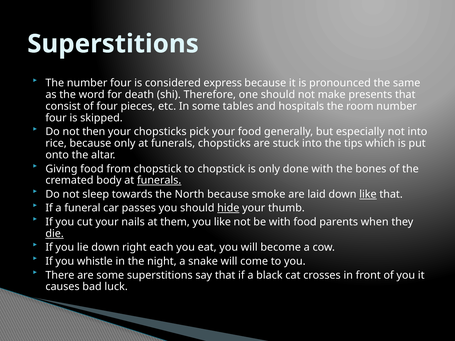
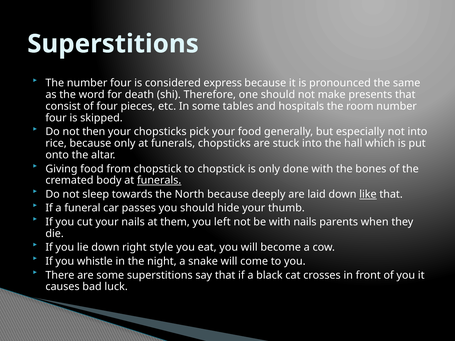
tips: tips -> hall (353, 143)
smoke: smoke -> deeply (269, 194)
hide underline: present -> none (228, 208)
you like: like -> left (222, 222)
with food: food -> nails (305, 222)
die underline: present -> none (55, 234)
each: each -> style (161, 248)
